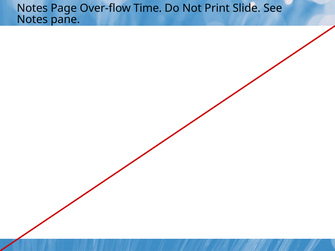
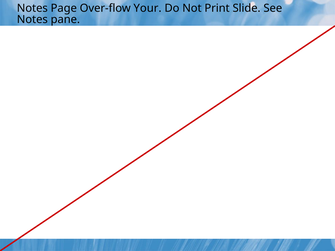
Time: Time -> Your (148, 8)
